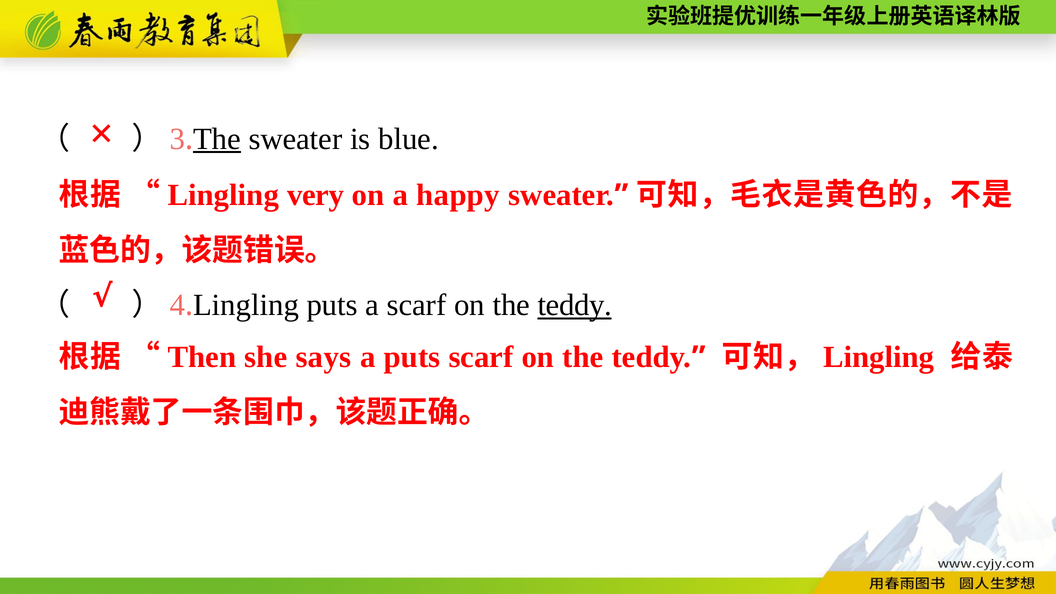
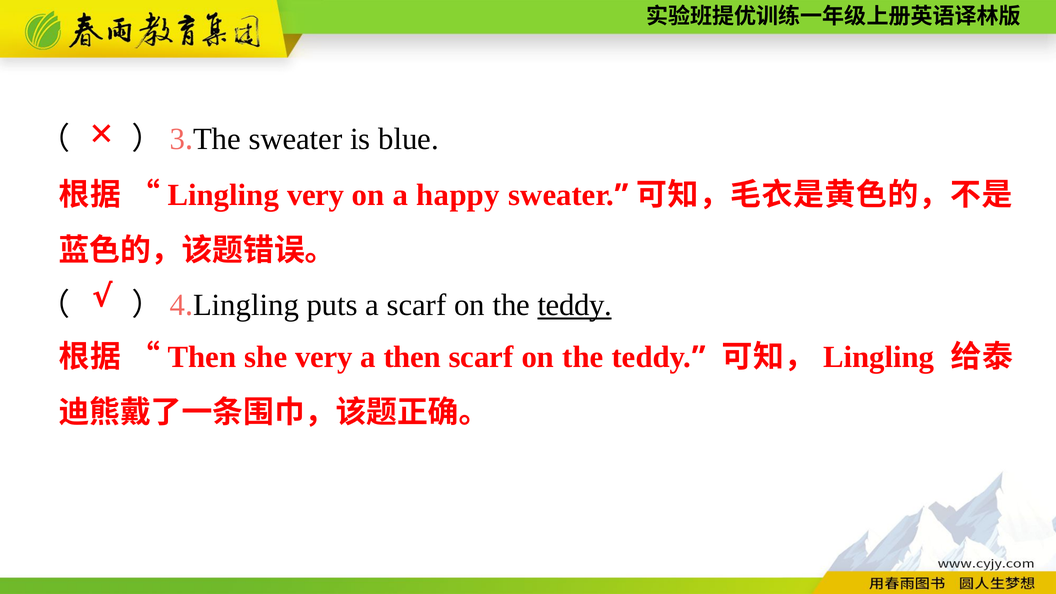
The underline: present -> none (217, 139)
she says: says -> very (324, 357)
a puts: puts -> then (412, 357)
